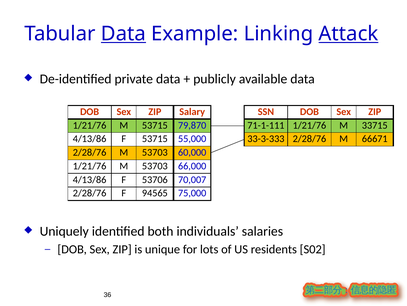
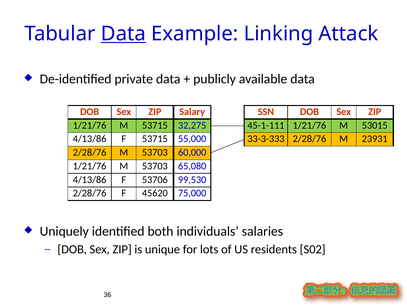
Attack underline: present -> none (348, 34)
79,870: 79,870 -> 32,275 (192, 125)
71-1-111: 71-1-111 -> 45-1-111 (266, 125)
33715: 33715 -> 53015 (375, 125)
66671: 66671 -> 23931 (375, 139)
66,000: 66,000 -> 65,080 (192, 166)
70,007: 70,007 -> 99,530 (192, 179)
94565: 94565 -> 45620 (155, 193)
